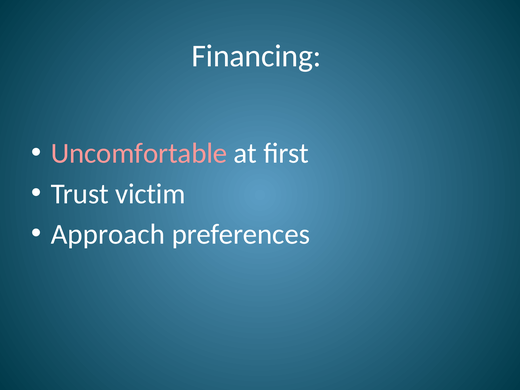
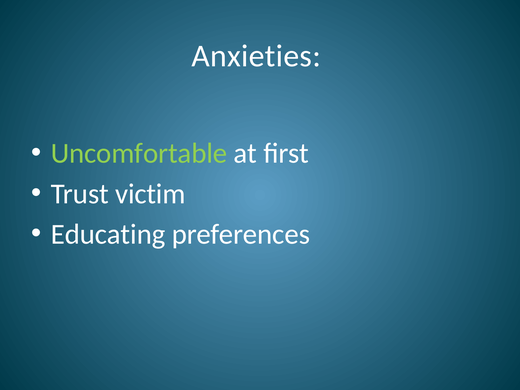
Financing: Financing -> Anxieties (256, 56)
Uncomfortable colour: pink -> light green (139, 153)
Approach: Approach -> Educating (108, 234)
